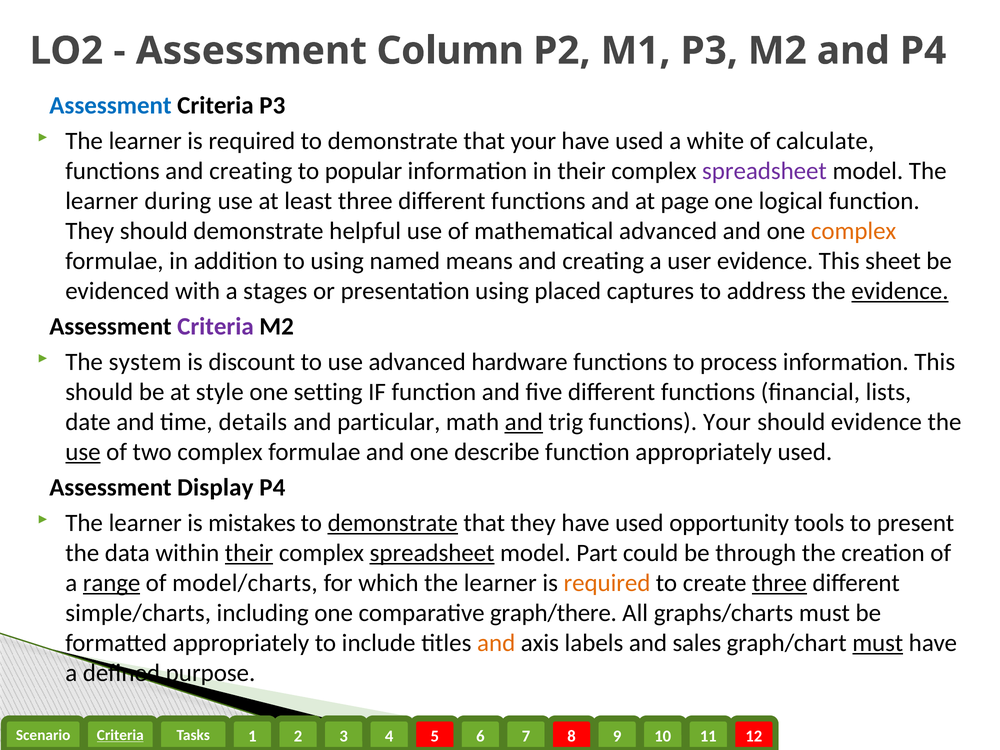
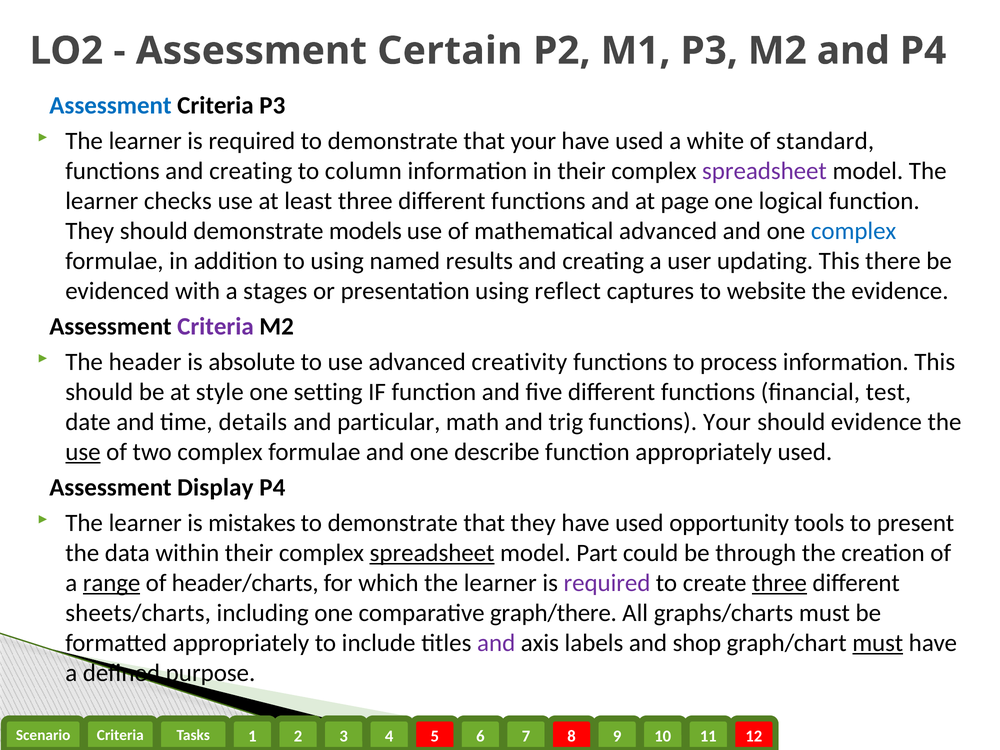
Column: Column -> Certain (450, 51)
calculate: calculate -> standard (825, 141)
popular: popular -> column (363, 171)
during: during -> checks (178, 201)
helpful: helpful -> models (365, 231)
complex colour: orange -> blue (854, 231)
means: means -> results (479, 261)
user evidence: evidence -> updating (765, 261)
sheet: sheet -> there (893, 261)
placed: placed -> reflect (568, 291)
address: address -> website (766, 291)
evidence underline: present -> none (900, 291)
system: system -> header (145, 362)
discount: discount -> absolute (252, 362)
hardware: hardware -> creativity (519, 362)
lists: lists -> test (888, 392)
and underline: present -> none (524, 422)
demonstrate underline: present -> none (393, 523)
their underline: present -> none (249, 553)
model/charts: model/charts -> header/charts (245, 583)
required colour: orange -> purple (607, 583)
simple/charts: simple/charts -> sheets/charts (138, 613)
and colour: orange -> purple (496, 643)
sales: sales -> shop (697, 643)
Criteria underline: present -> none (120, 735)
